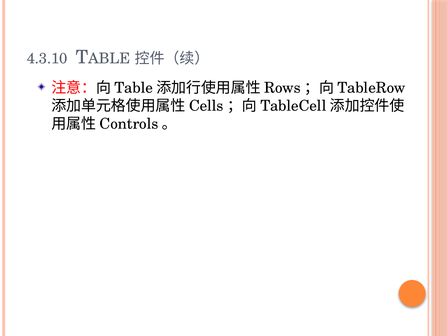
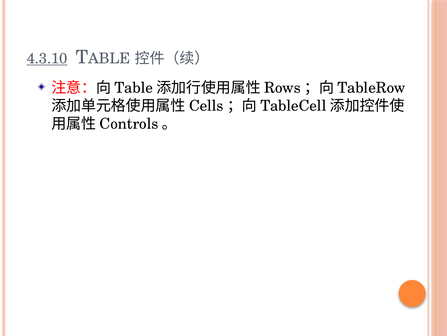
4.3.10 underline: none -> present (47, 58)
